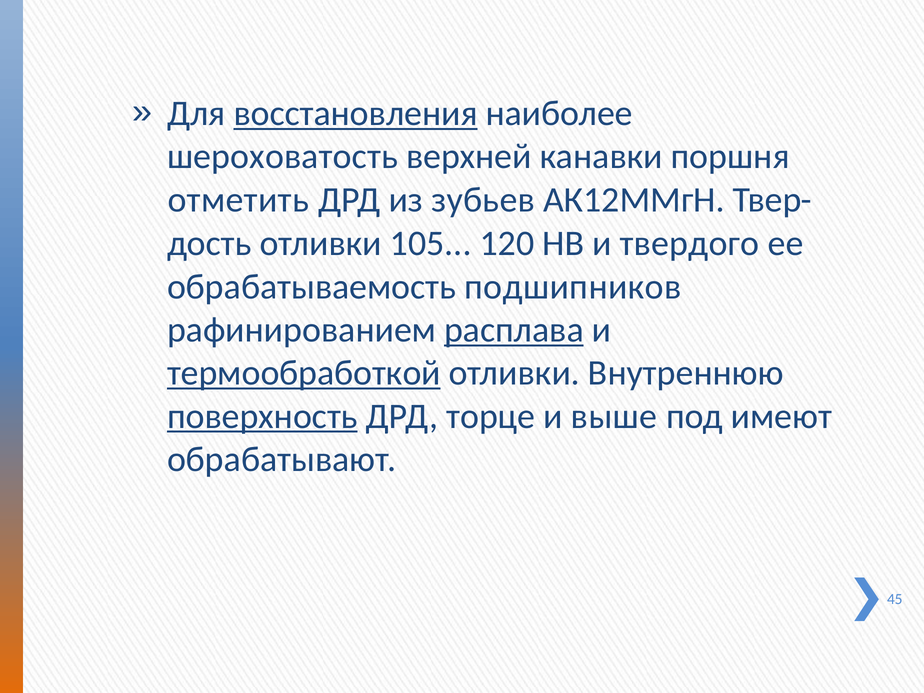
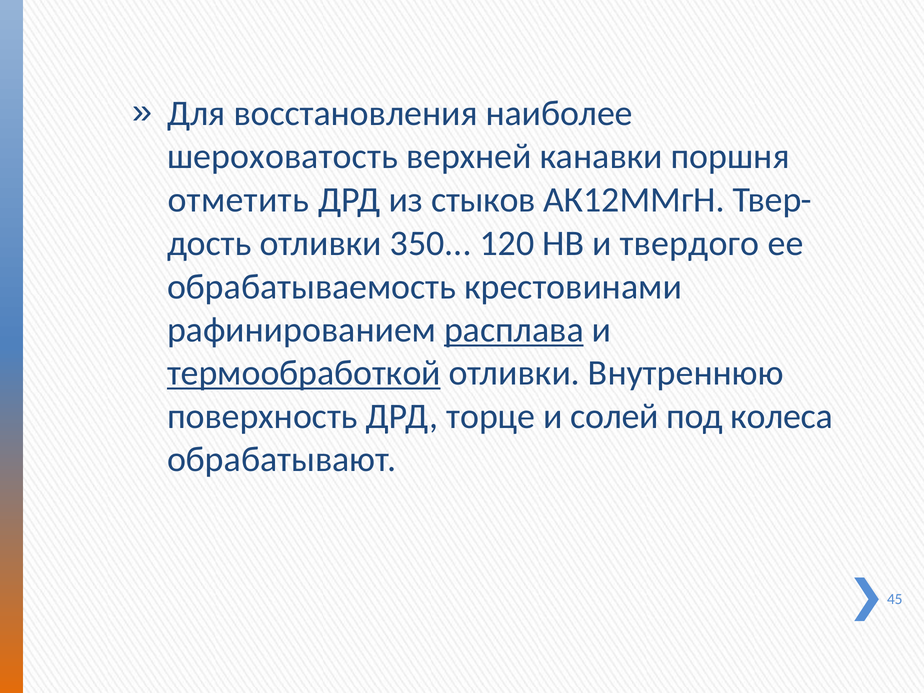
восстановления underline: present -> none (356, 113)
зубьев: зубьев -> стыков (483, 200)
105: 105 -> 350 (431, 244)
подшипников: подшипников -> крестовинами (573, 287)
поверхность underline: present -> none (262, 416)
выше: выше -> солей (614, 416)
имеют: имеют -> колеса (782, 416)
